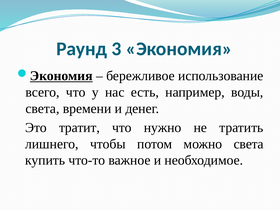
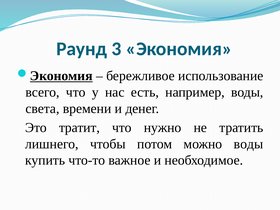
можно света: света -> воды (249, 144)
